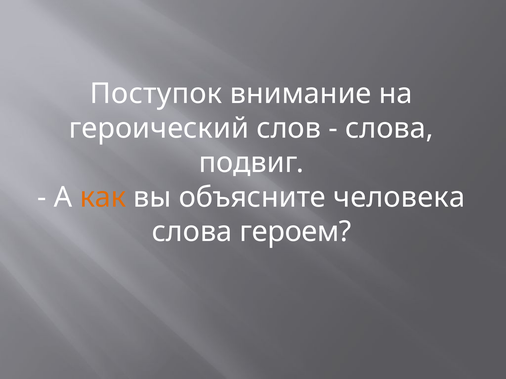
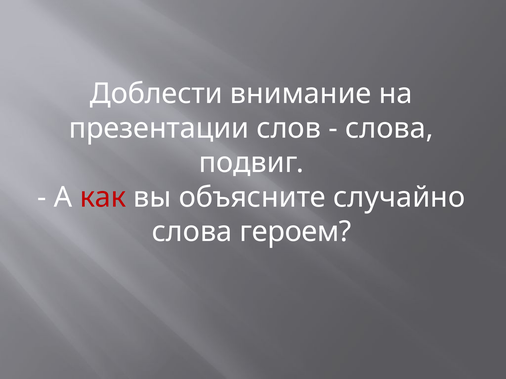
Поступок: Поступок -> Доблести (156, 94)
героический: героический -> презентации (159, 128)
как colour: orange -> red (103, 197)
человека: человека -> случайно (399, 197)
